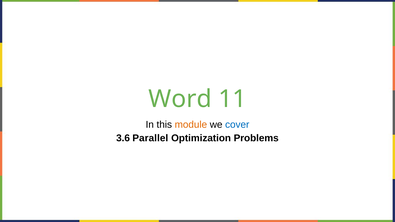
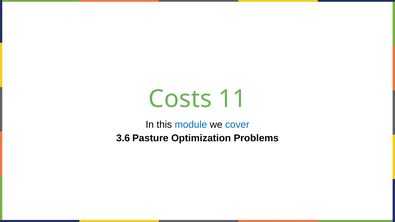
Word: Word -> Costs (180, 99)
module colour: orange -> blue (191, 125)
Parallel: Parallel -> Pasture (150, 138)
